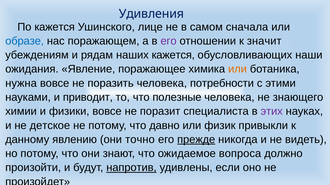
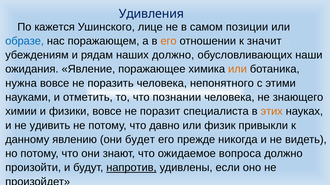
сначала: сначала -> позиции (247, 27)
его colour: purple -> orange (169, 41)
наших кажется: кажется -> должно (173, 55)
потребности: потребности -> непонятного (222, 83)
приводит: приводит -> отметить (88, 98)
полезные: полезные -> познании (177, 98)
этих colour: purple -> orange (272, 112)
детское: детское -> удивить (50, 126)
точно: точно -> будет (140, 140)
прежде underline: present -> none (196, 140)
